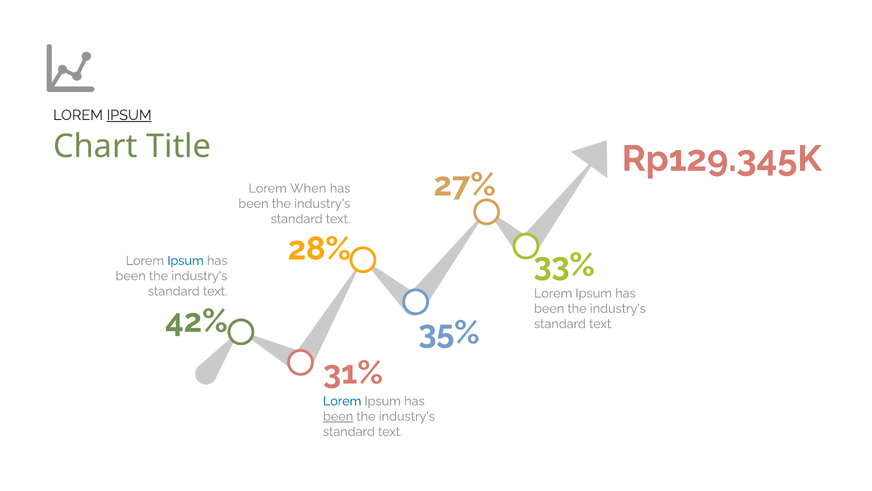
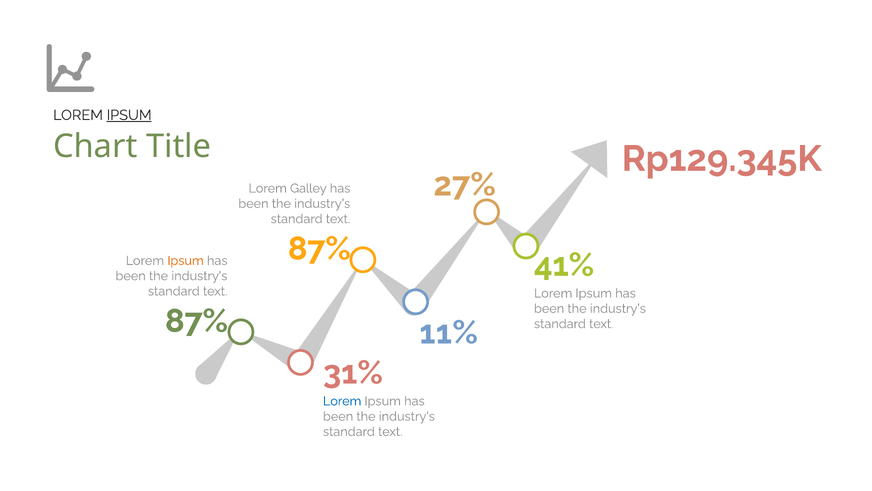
When: When -> Galley (308, 188)
28%: 28% -> 87% (319, 248)
33%: 33% -> 41% (564, 265)
Ipsum colour: blue -> orange (185, 260)
42%: 42% -> 87% (197, 321)
35%: 35% -> 11% (449, 332)
been underline: present -> none (338, 416)
